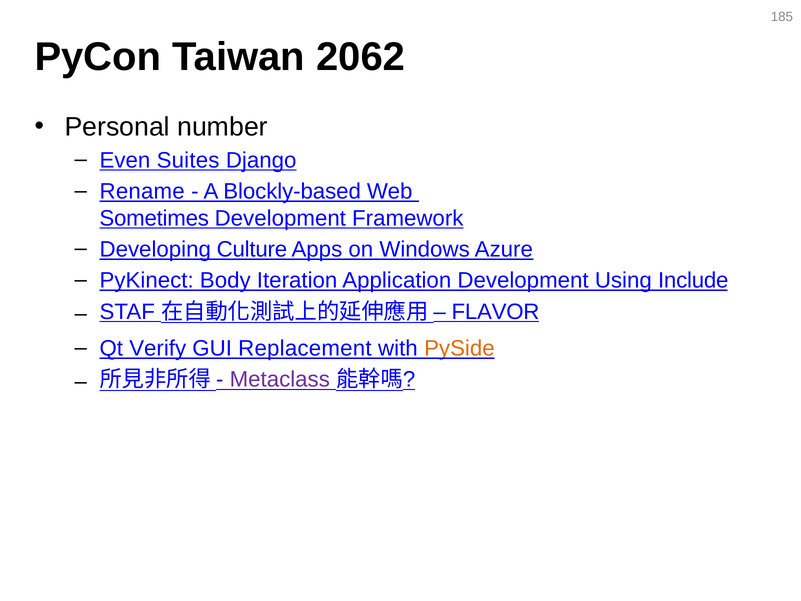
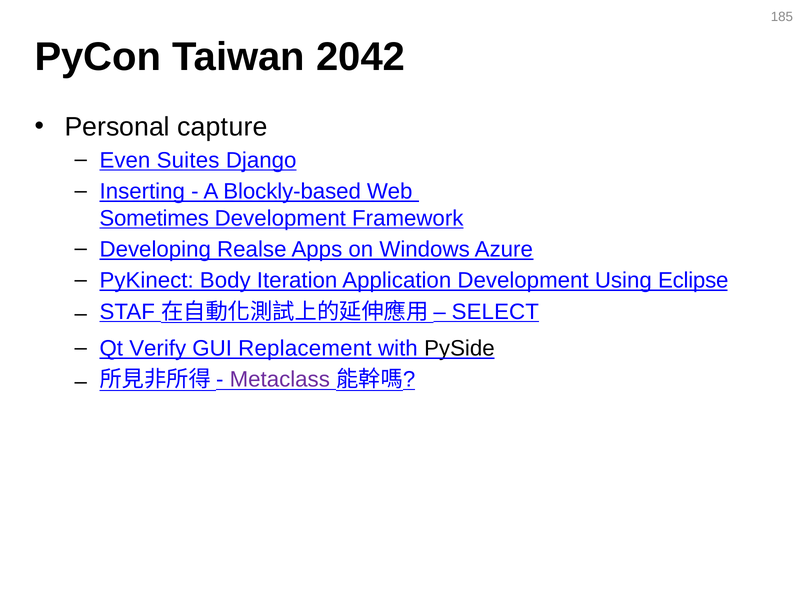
2062: 2062 -> 2042 (361, 57)
number: number -> capture (222, 127)
Rename: Rename -> Inserting (142, 191)
Culture: Culture -> Realse (252, 249)
Include: Include -> Eclipse (693, 280)
FLAVOR: FLAVOR -> SELECT (495, 312)
PySide colour: orange -> black (459, 348)
